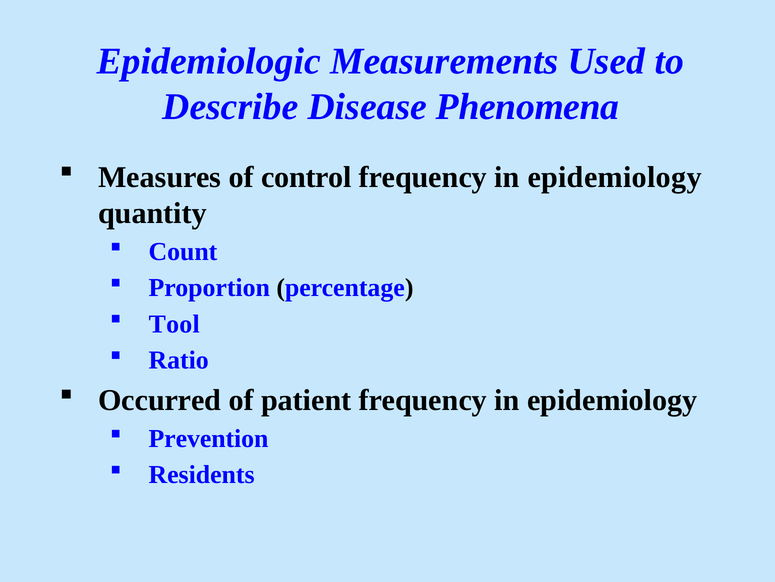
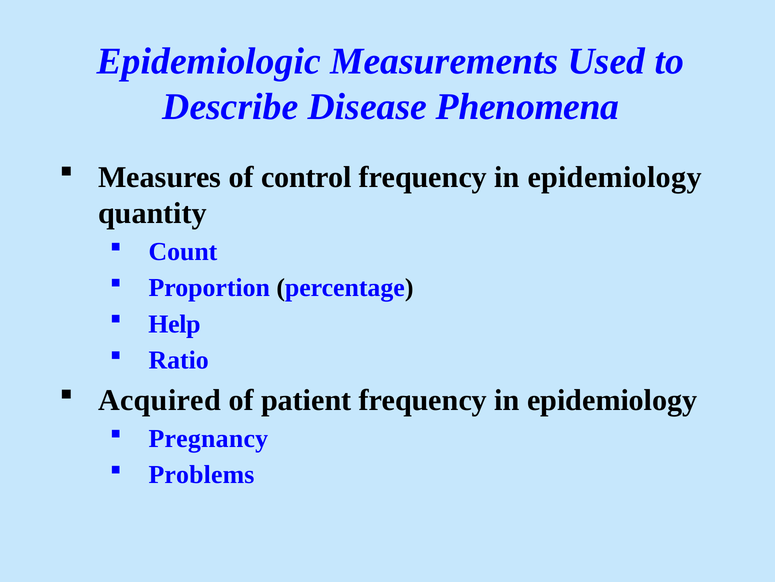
Tool: Tool -> Help (174, 324)
Occurred: Occurred -> Acquired (159, 400)
Prevention: Prevention -> Pregnancy (208, 438)
Residents: Residents -> Problems (201, 474)
